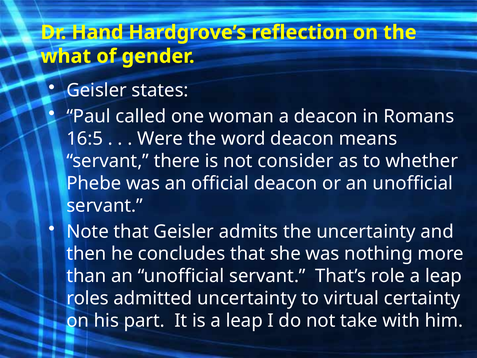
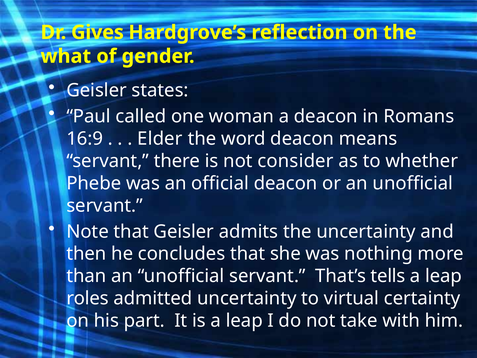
Hand: Hand -> Gives (97, 32)
16:5: 16:5 -> 16:9 (85, 139)
Were: Were -> Elder (160, 139)
role: role -> tells (388, 276)
